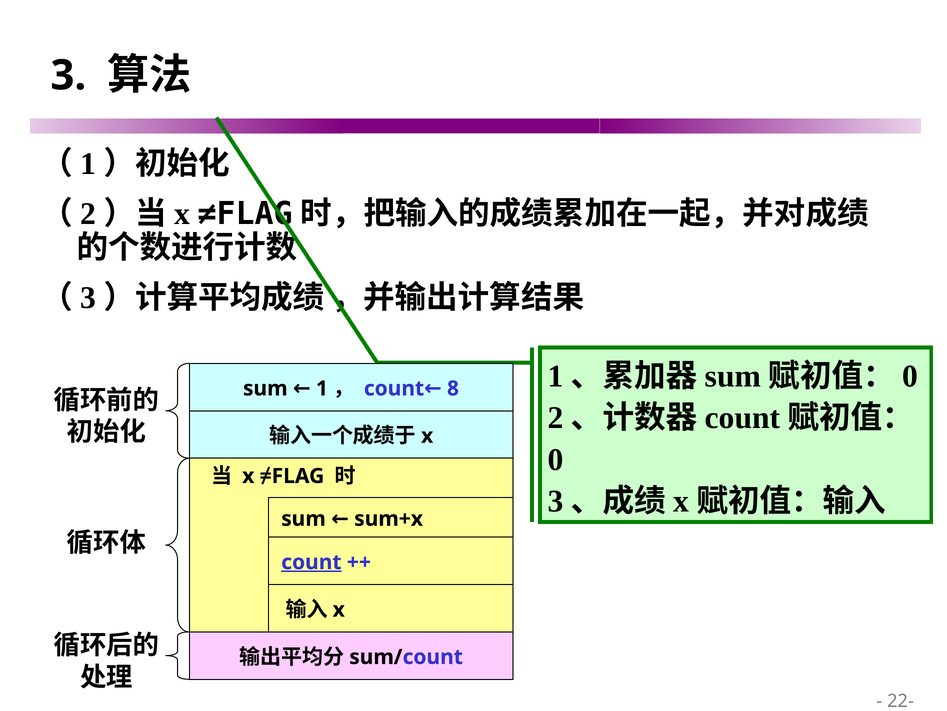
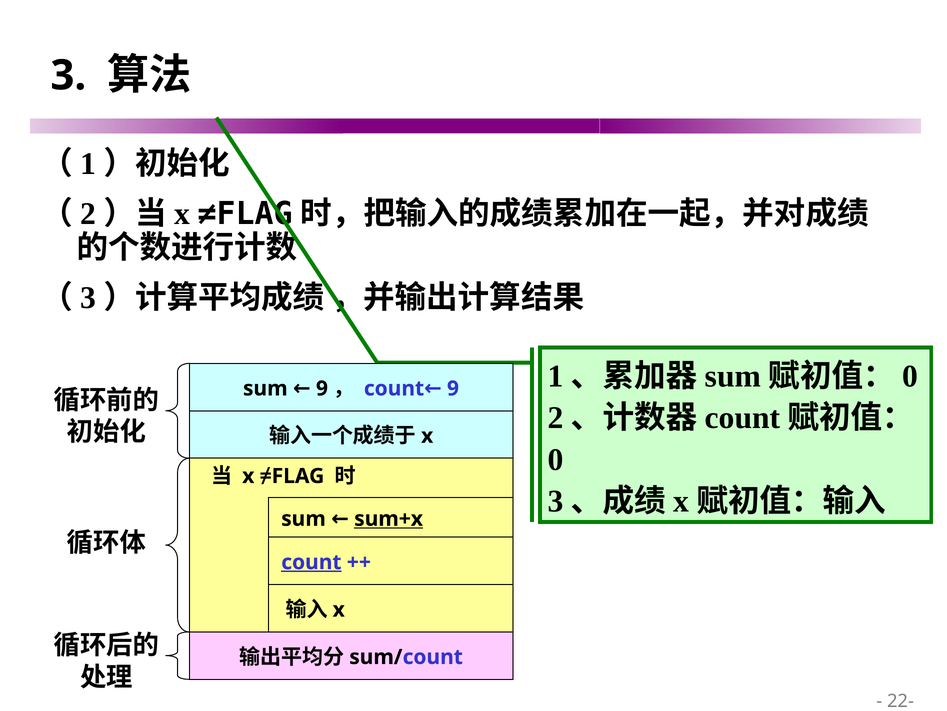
count 8: 8 -> 9 (453, 388)
sum 1: 1 -> 9 (322, 388)
sum+x underline: none -> present (389, 518)
